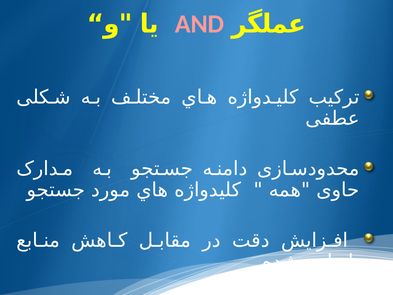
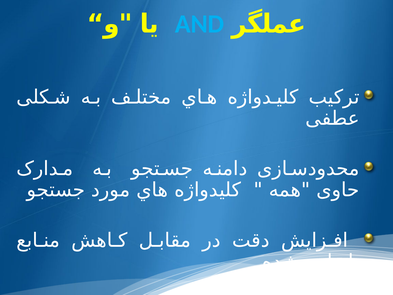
AND colour: pink -> light blue (199, 24)
